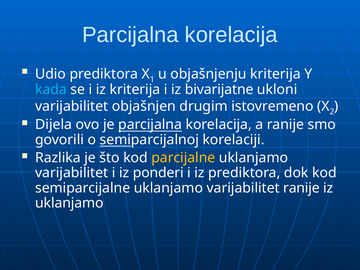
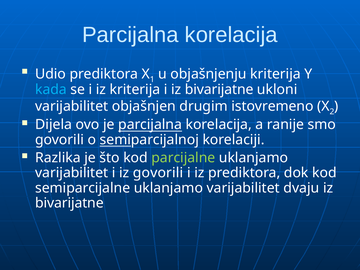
parcijalne colour: yellow -> light green (183, 158)
iz ponderi: ponderi -> govorili (158, 173)
varijabilitet ranije: ranije -> dvaju (301, 188)
uklanjamo: uklanjamo -> bivarijatne (69, 203)
